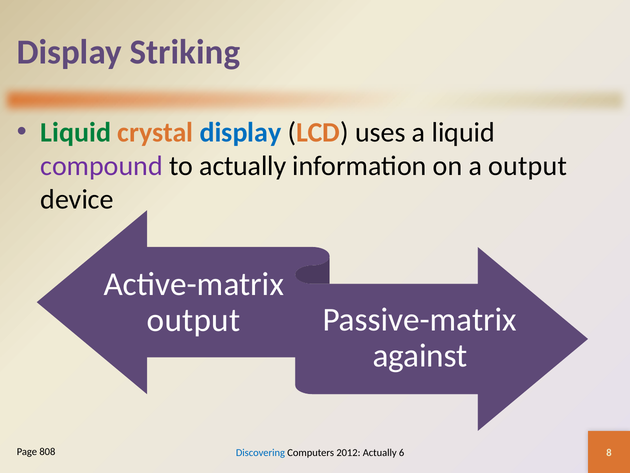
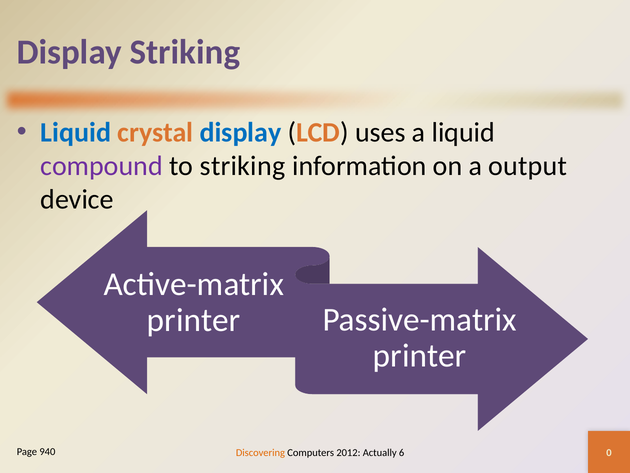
Liquid colour: green -> blue (76, 132)
to actually: actually -> striking (243, 166)
output: output -> printer (194, 320)
against: against -> printer (420, 355)
808: 808 -> 940 (47, 451)
Discovering colour: blue -> orange (260, 452)
8: 8 -> 0 (609, 452)
